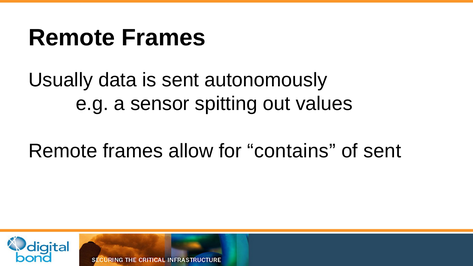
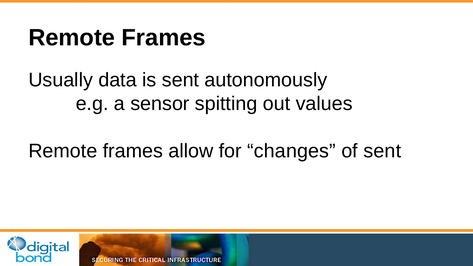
contains: contains -> changes (291, 151)
